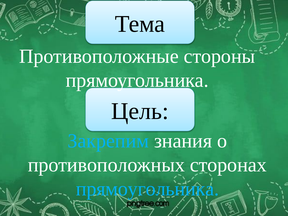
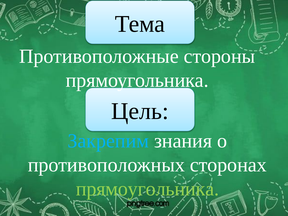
прямоугольника colour: light blue -> light green (147, 189)
